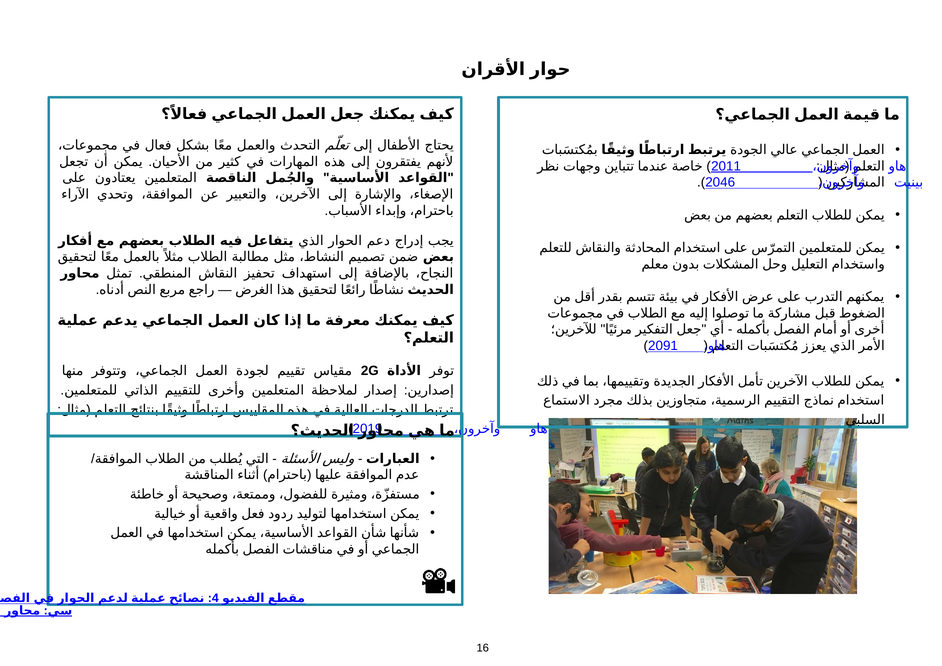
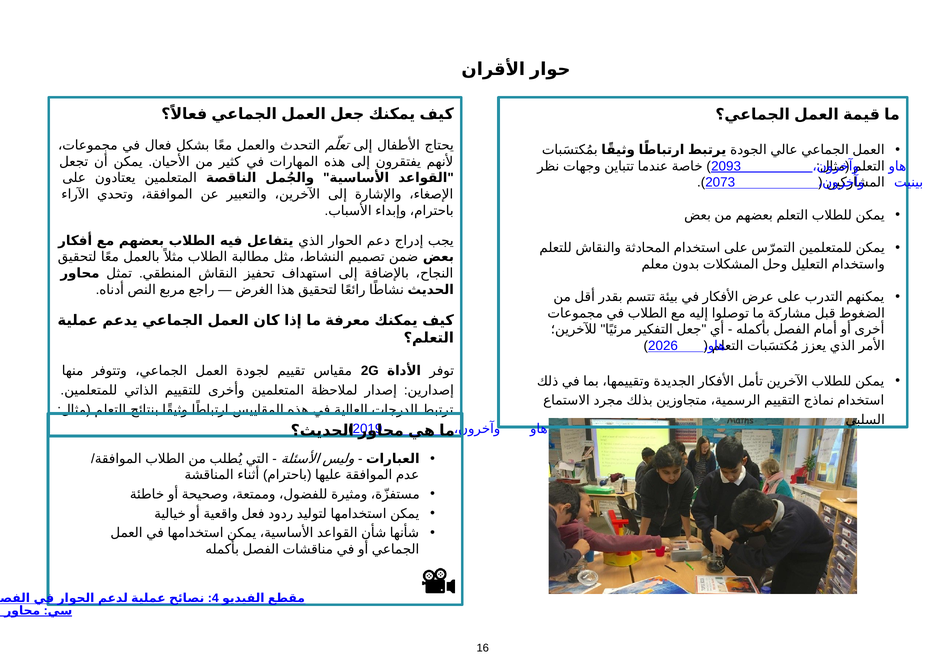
2011: 2011 -> 2093 (726, 166)
2046: 2046 -> 2073 (720, 182)
2091: 2091 -> 2026 (663, 346)
